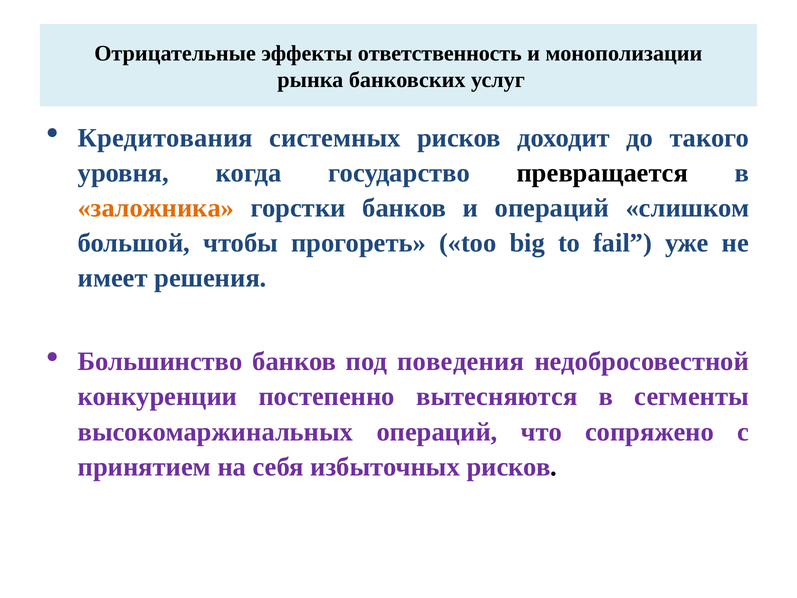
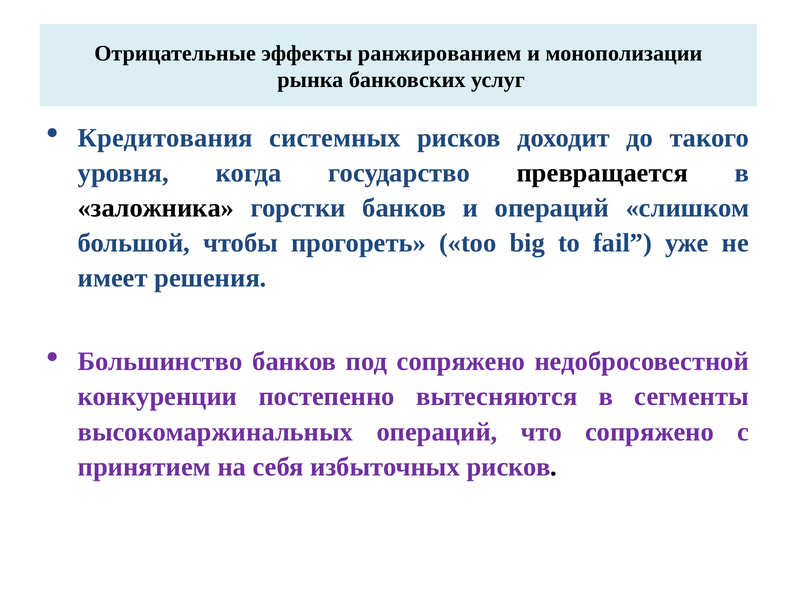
ответственность: ответственность -> ранжированием (440, 53)
заложника colour: orange -> black (156, 208)
под поведения: поведения -> сопряжено (461, 361)
